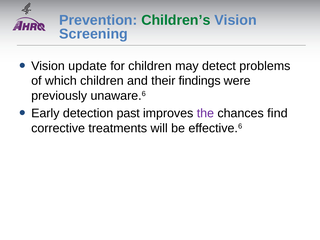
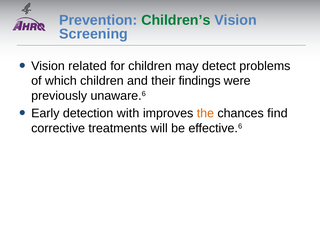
update: update -> related (88, 66)
past: past -> with (128, 113)
the colour: purple -> orange (205, 113)
